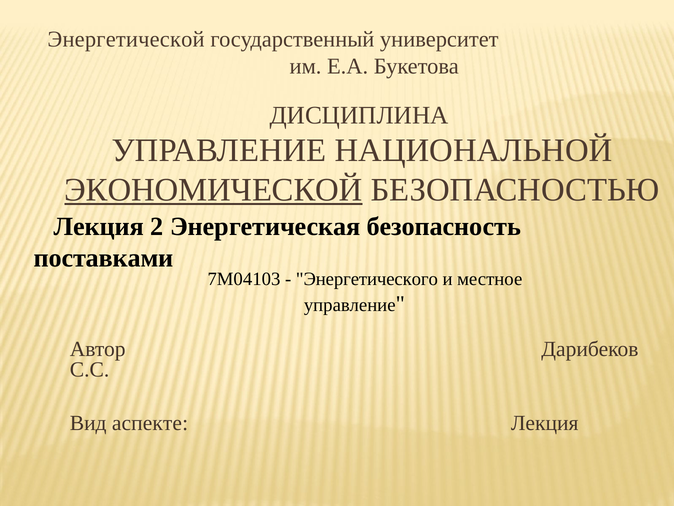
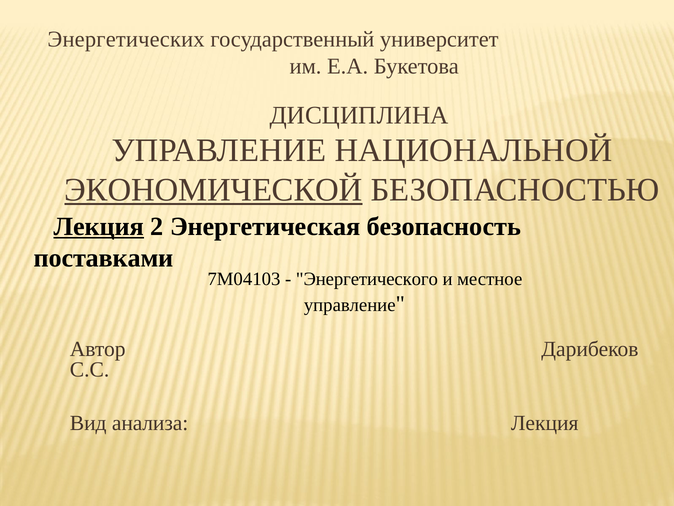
Энергетической: Энергетической -> Энергетических (126, 39)
Лекция underline: none -> present (99, 226)
аспекте: аспекте -> анализа (150, 423)
